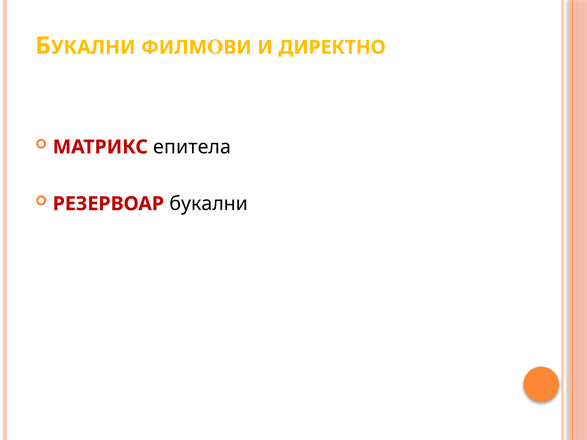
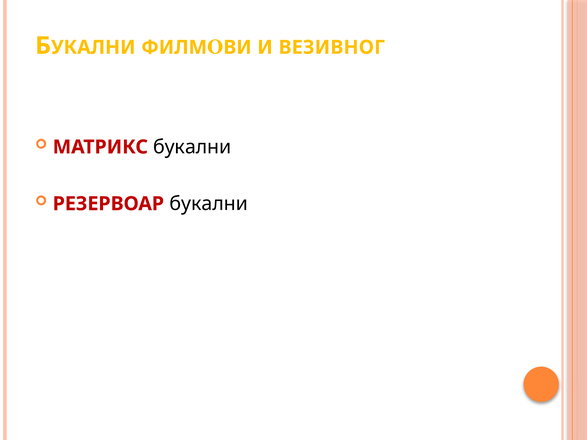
ДИРЕКТНО: ДИРЕКТНО -> ВЕЗИВНОГ (332, 47)
МАТРИКС епитела: епитела -> букални (192, 147)
